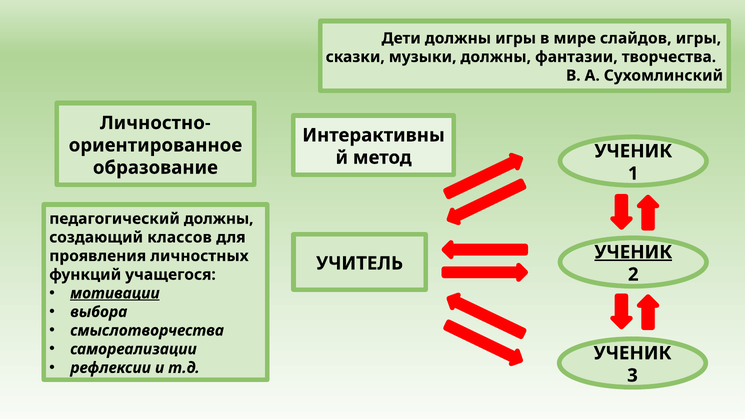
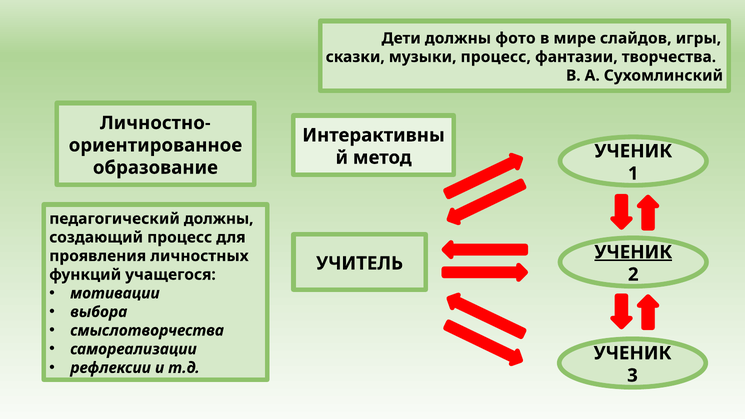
должны игры: игры -> фото (516, 38)
музыки должны: должны -> процесс (496, 57)
создающий классов: классов -> процесс (180, 237)
мотивации underline: present -> none (115, 293)
